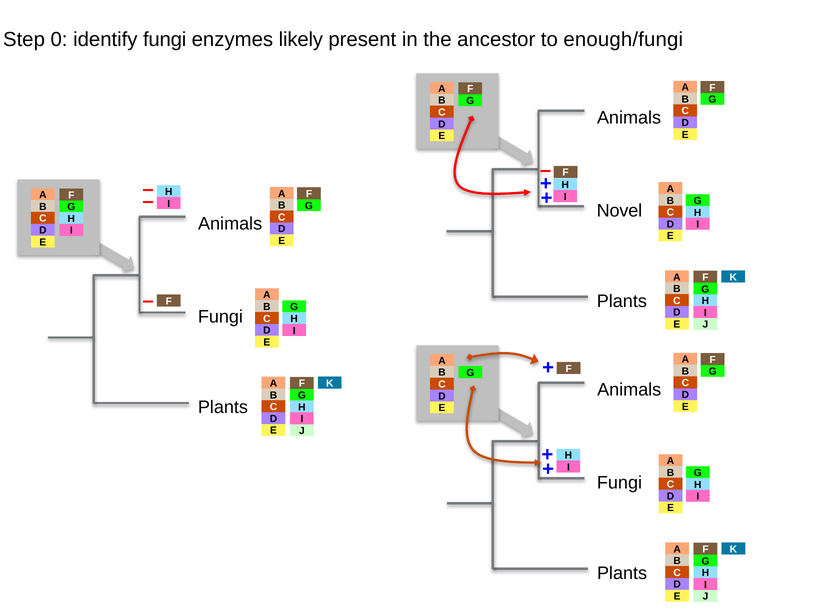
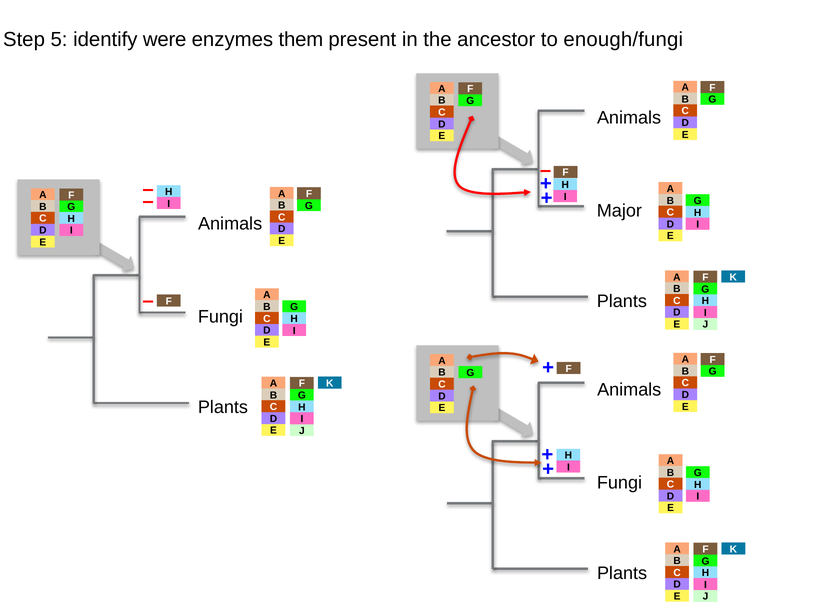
0: 0 -> 5 (59, 39)
identify fungi: fungi -> were (165, 39)
likely: likely -> them (301, 39)
Novel: Novel -> Major (619, 210)
